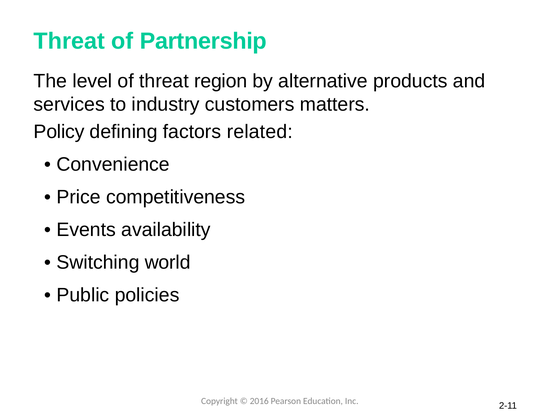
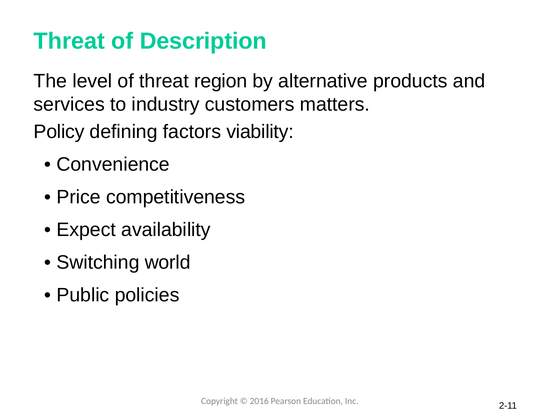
Partnership: Partnership -> Description (203, 41)
related: related -> viability (260, 132)
Events: Events -> Expect (86, 230)
